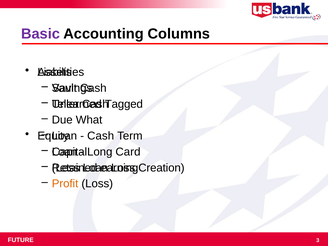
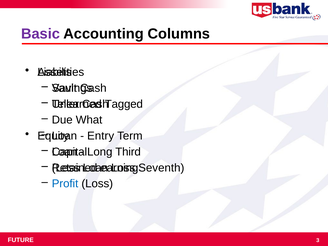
Cash: Cash -> Entry (101, 136)
Card: Card -> Third (128, 152)
Creation: Creation -> Seventh (161, 168)
Profit colour: orange -> blue (65, 184)
